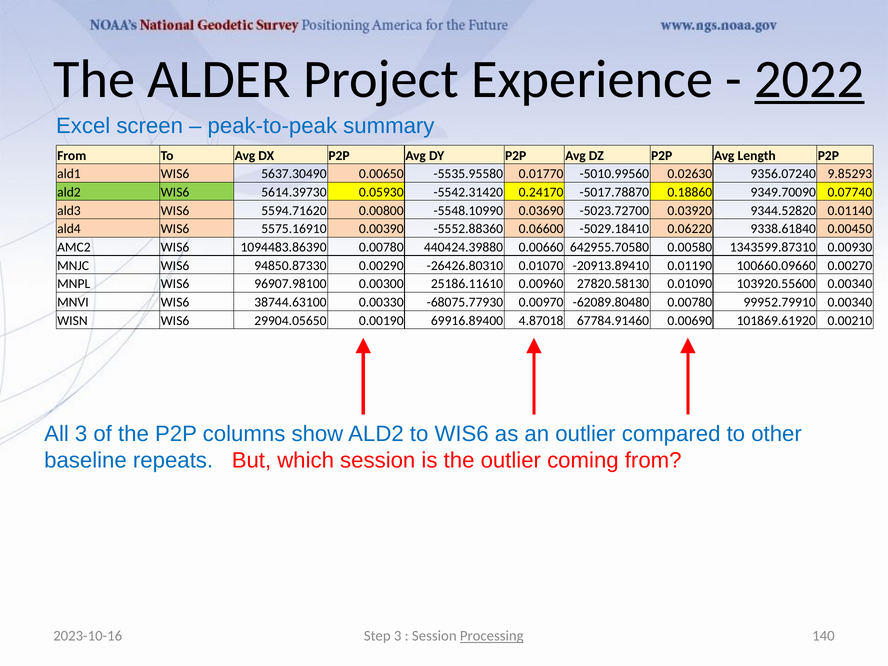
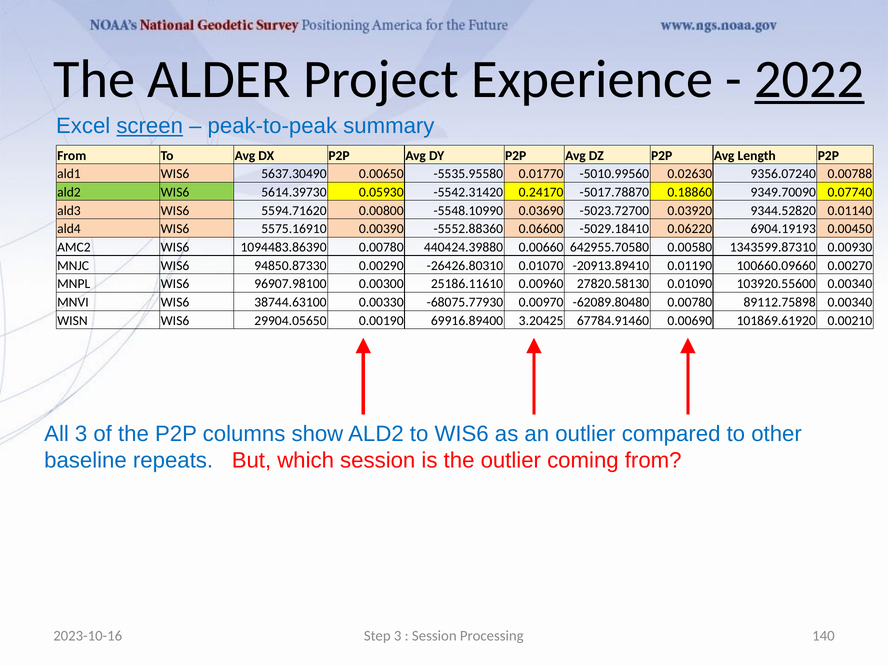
screen underline: none -> present (150, 126)
9.85293: 9.85293 -> 0.00788 (850, 174)
9338.61840: 9338.61840 -> 6904.19193 (783, 229)
99952.79910: 99952.79910 -> 89112.75898 (780, 302)
4.87018: 4.87018 -> 3.20425 (541, 321)
Processing underline: present -> none (492, 636)
